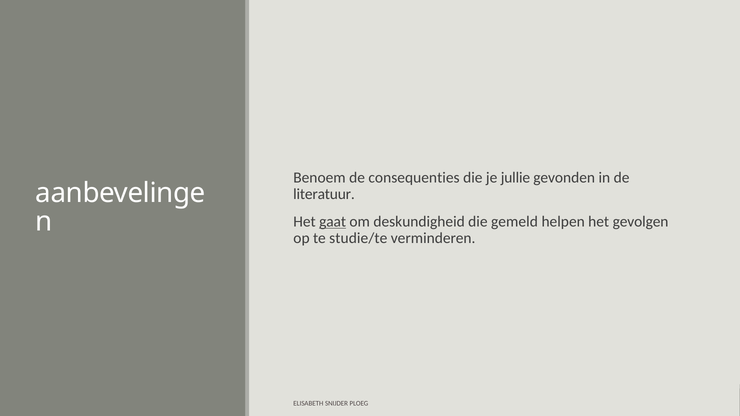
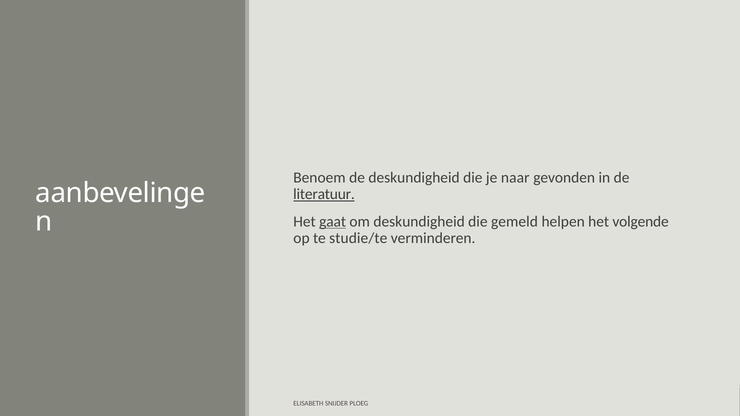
de consequenties: consequenties -> deskundigheid (414, 178)
jullie: jullie -> naar (515, 178)
literatuur underline: none -> present (324, 194)
gevolgen: gevolgen -> volgende (641, 222)
